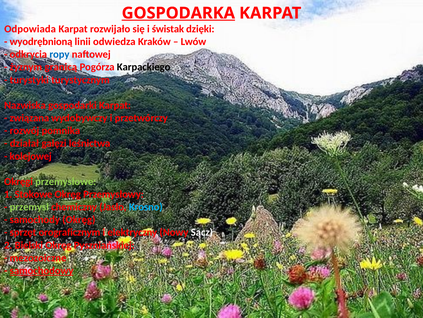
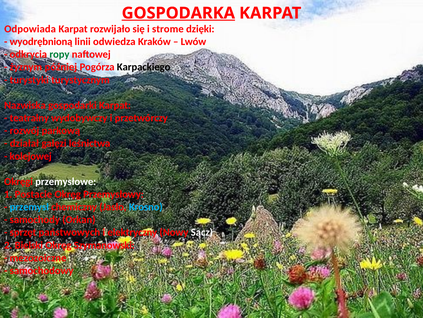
świstak: świstak -> strome (168, 29)
ropy colour: blue -> green (59, 54)
granicą: granicą -> później (61, 67)
związana: związana -> teatralny (29, 118)
pomnika: pomnika -> parkową (61, 130)
przemysłowe colour: light green -> white (66, 181)
Stokowe: Stokowe -> Postacie (33, 194)
przemysł colour: light green -> light blue (29, 207)
samochody Okręg: Okręg -> Orkan (79, 219)
orograficznym: orograficznym -> państwowych (69, 232)
Pyszniańskiej: Pyszniańskiej -> Szymanowski (104, 245)
samochodowy underline: present -> none (42, 270)
